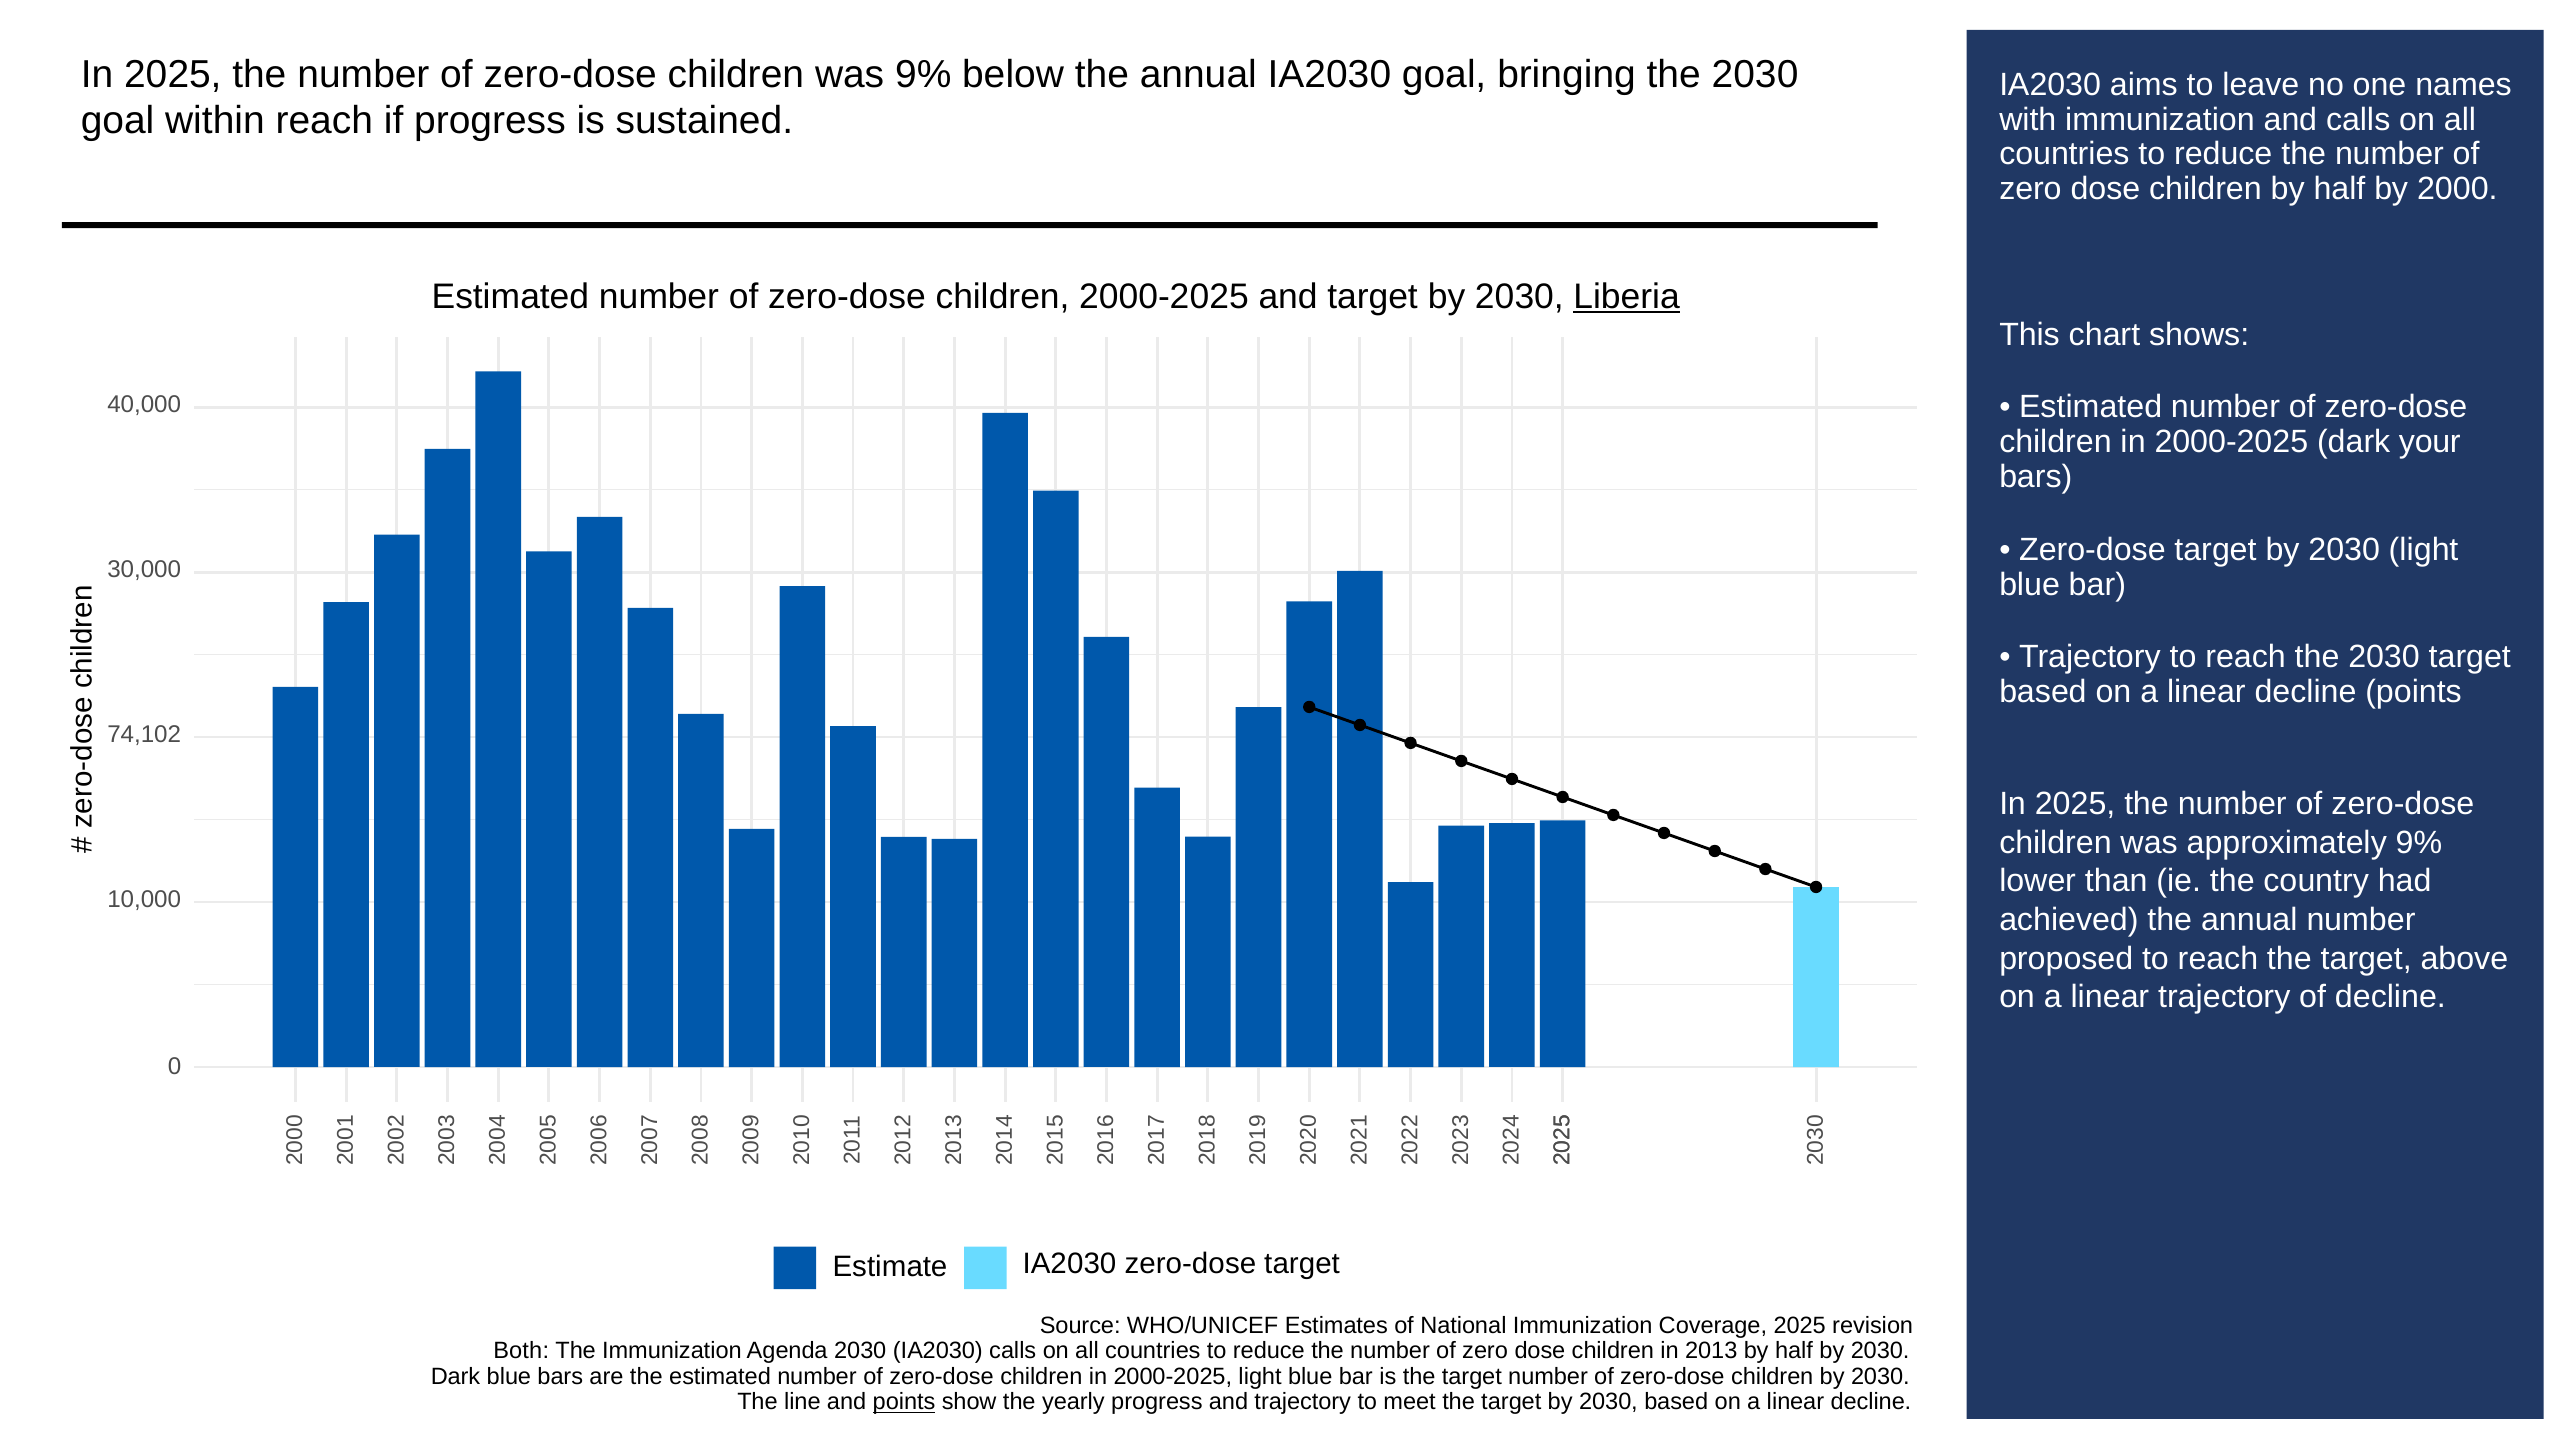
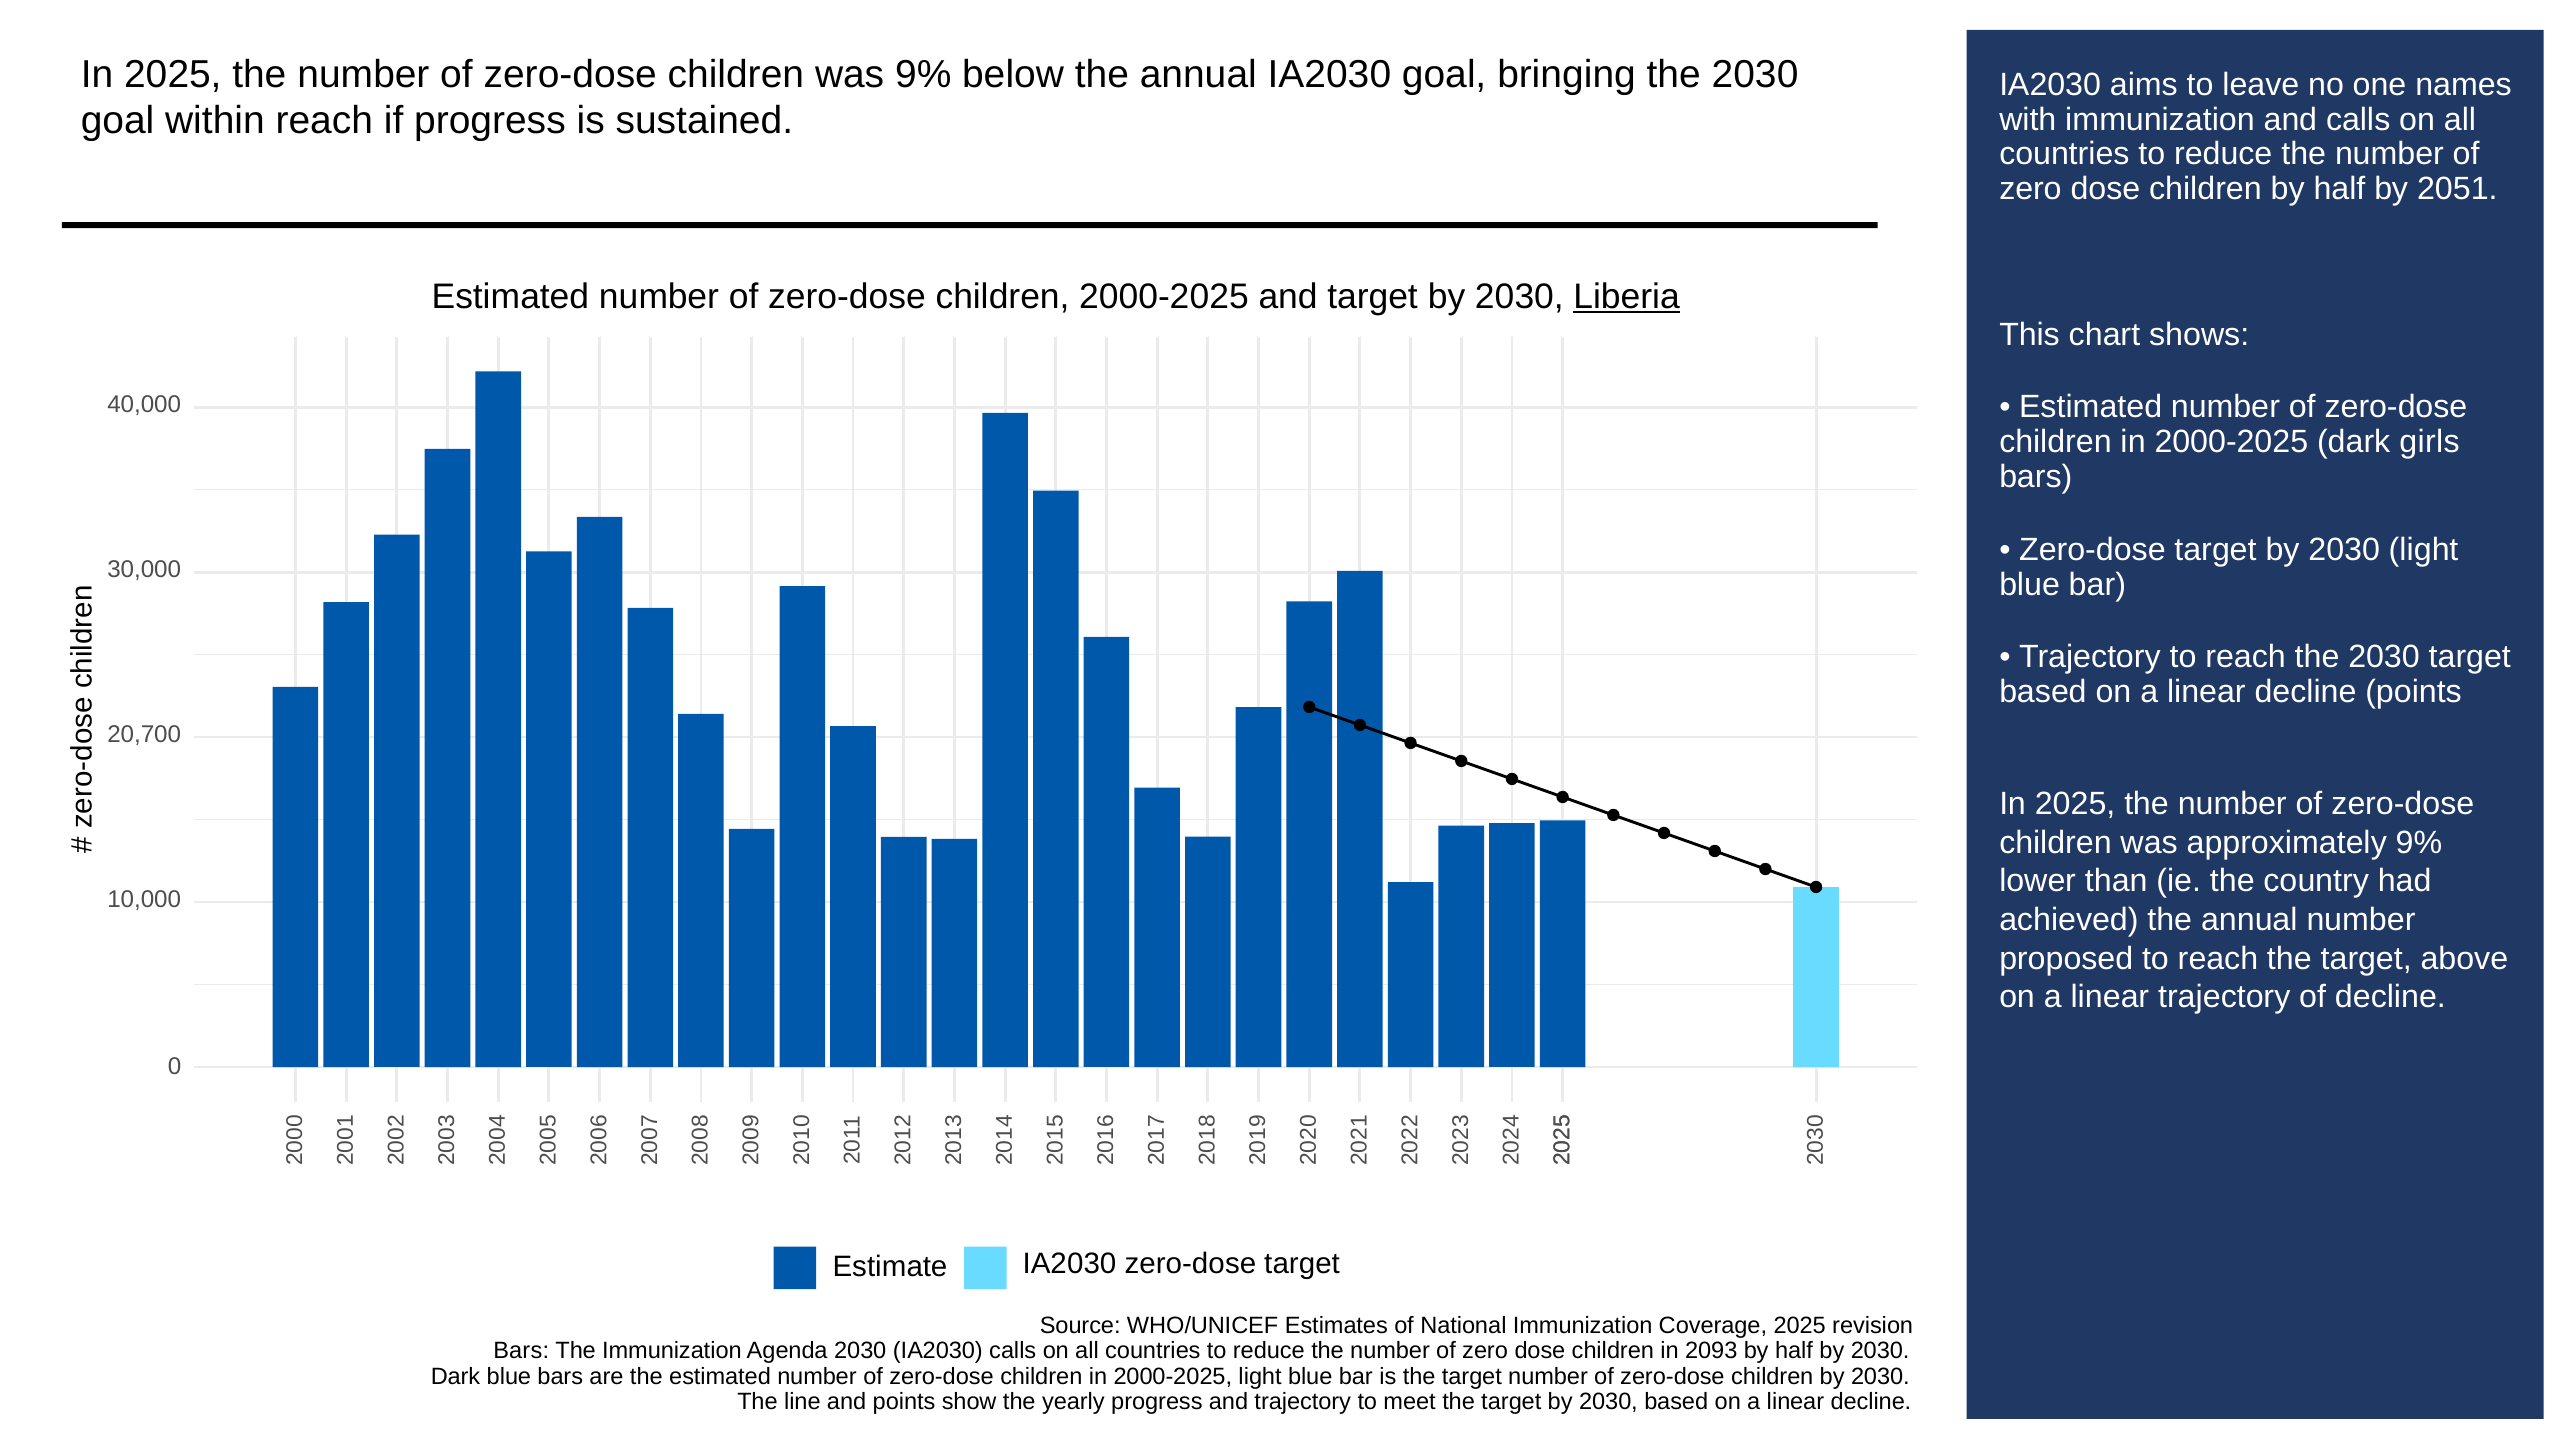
2000: 2000 -> 2051 (2457, 189)
your: your -> girls (2429, 442)
74,102: 74,102 -> 20,700 (144, 735)
Both: Both -> Bars (521, 1351)
2013: 2013 -> 2093 (1711, 1351)
points underline: present -> none (904, 1402)
